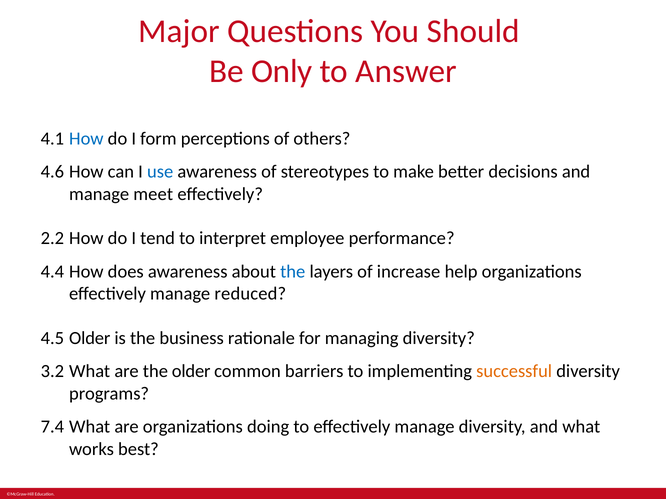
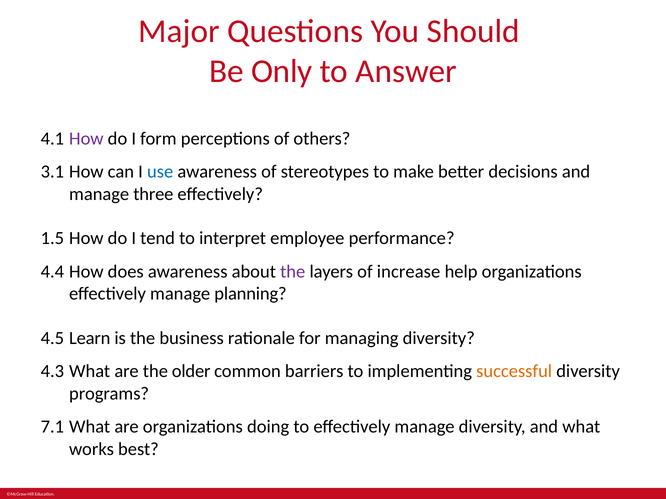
How colour: blue -> purple (86, 139)
4.6: 4.6 -> 3.1 (52, 172)
meet: meet -> three (153, 194)
2.2: 2.2 -> 1.5 (52, 239)
the colour: blue -> purple (293, 272)
reduced: reduced -> planning (250, 294)
4.5 Older: Older -> Learn (90, 338)
3.2: 3.2 -> 4.3 (52, 372)
7.4: 7.4 -> 7.1 (52, 427)
